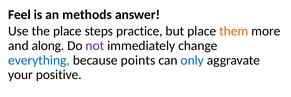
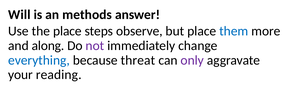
Feel: Feel -> Will (19, 15)
practice: practice -> observe (139, 31)
them colour: orange -> blue (234, 31)
points: points -> threat (138, 60)
only colour: blue -> purple (192, 60)
positive: positive -> reading (59, 75)
